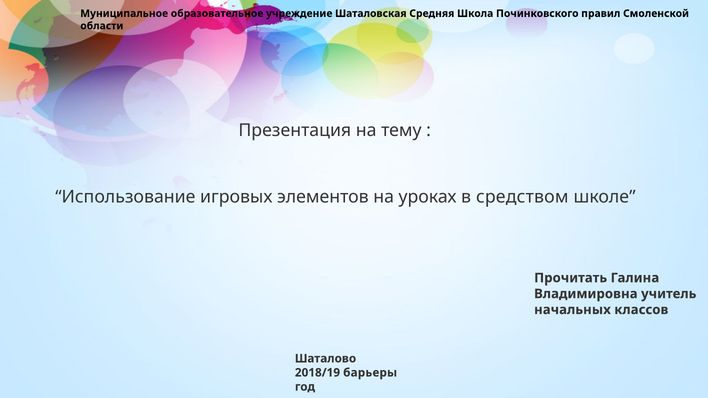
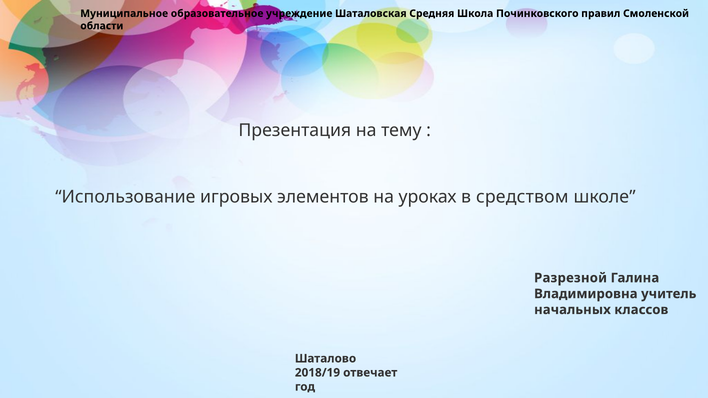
Прочитать: Прочитать -> Разрезной (571, 278)
барьеры: барьеры -> отвечает (370, 373)
